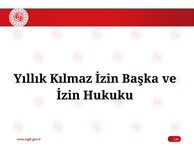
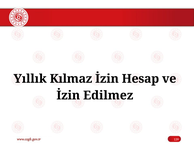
Başka: Başka -> Hesap (140, 78)
Hukuku: Hukuku -> Edilmez (108, 95)
